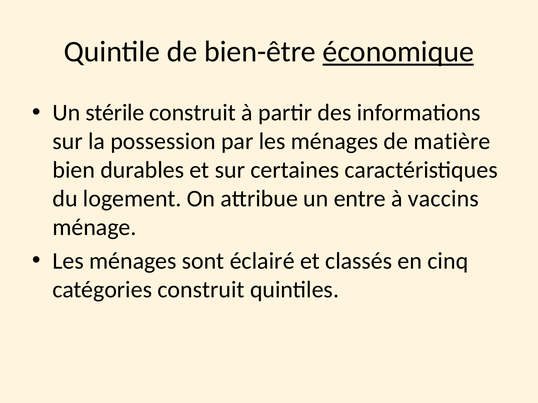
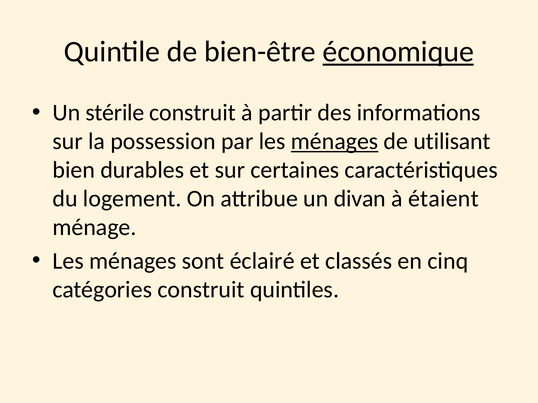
ménages underline: none -> present (335, 142)
matière: matière -> utilisant (452, 142)
entre: entre -> divan (360, 199)
vaccins: vaccins -> étaient (443, 199)
